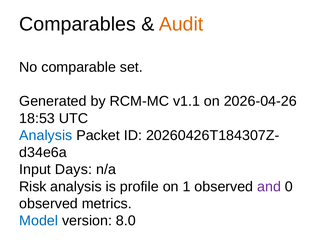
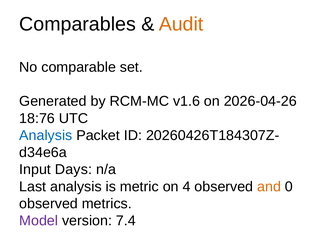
v1.1: v1.1 -> v1.6 (187, 102)
18:53: 18:53 -> 18:76 (37, 119)
Risk: Risk -> Last (33, 187)
profile: profile -> metric (139, 187)
1: 1 -> 4 (187, 187)
and colour: purple -> orange (269, 187)
Model colour: blue -> purple (39, 221)
8.0: 8.0 -> 7.4 (126, 221)
